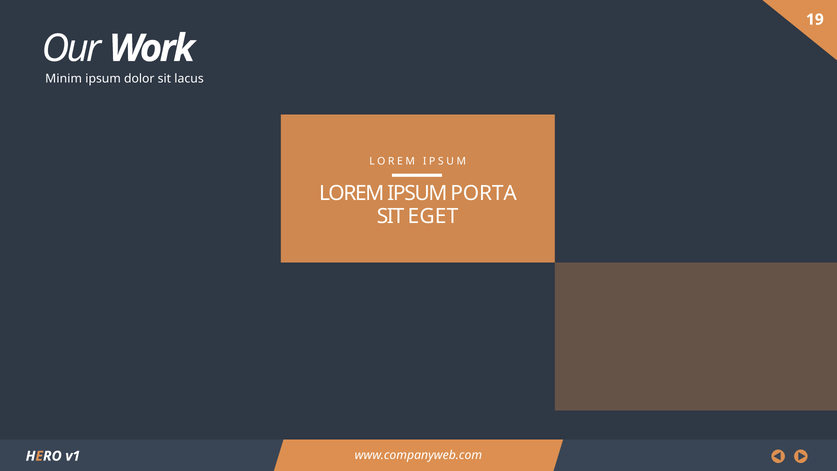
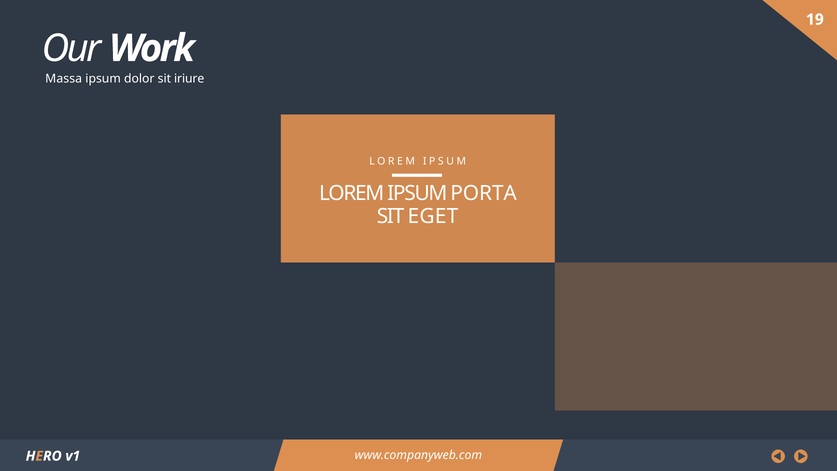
Minim: Minim -> Massa (64, 79)
lacus: lacus -> iriure (189, 79)
